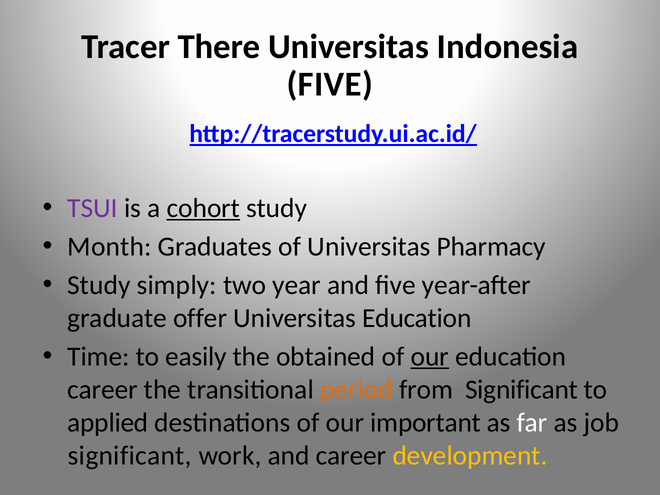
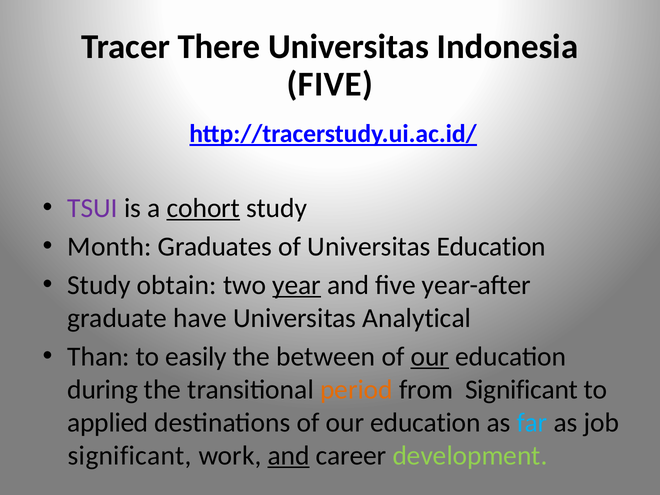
Universitas Pharmacy: Pharmacy -> Education (491, 247)
simply: simply -> obtain (177, 285)
year underline: none -> present (297, 285)
offer: offer -> have (200, 318)
Universitas Education: Education -> Analytical (417, 318)
Time: Time -> Than (99, 357)
obtained: obtained -> between (326, 357)
career: career -> during (103, 390)
destinations of our important: important -> education (426, 423)
far colour: white -> light blue (532, 423)
and underline: none -> present (289, 456)
development colour: yellow -> light green (470, 456)
